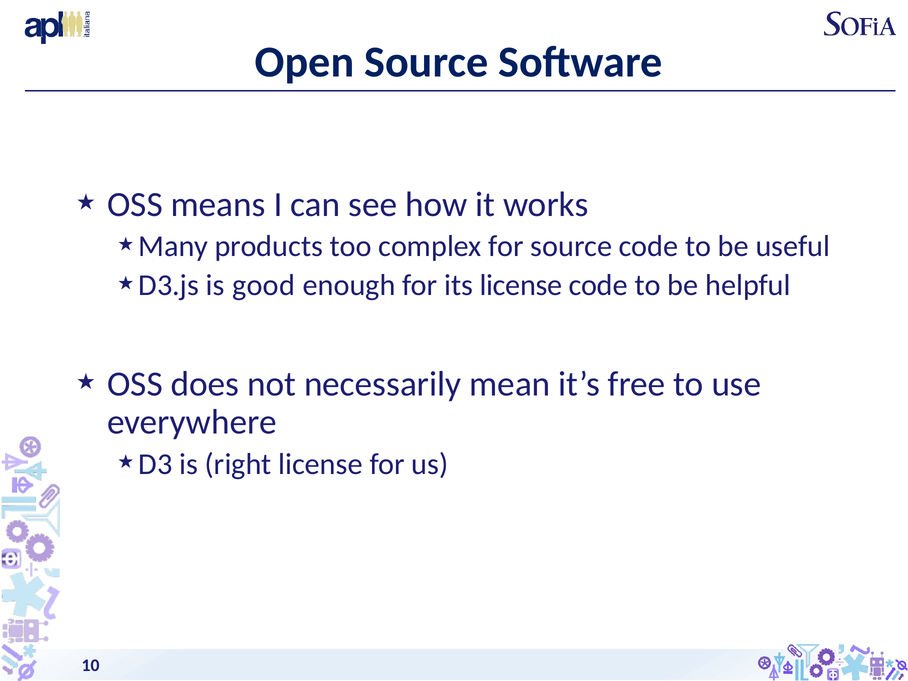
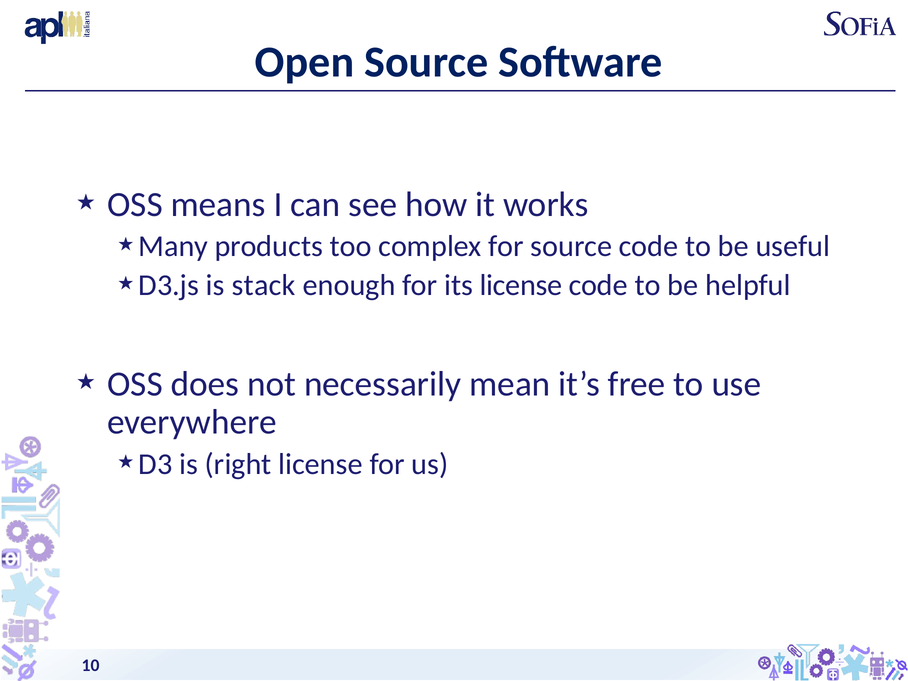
good: good -> stack (264, 285)
